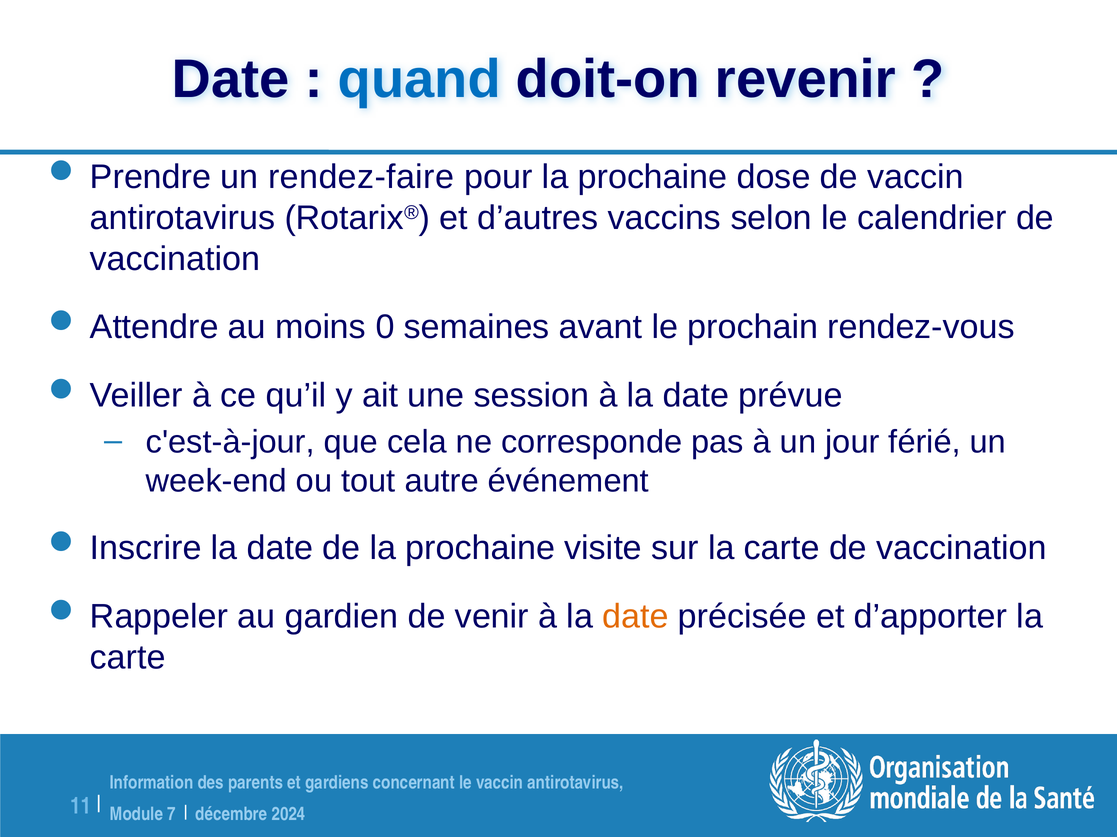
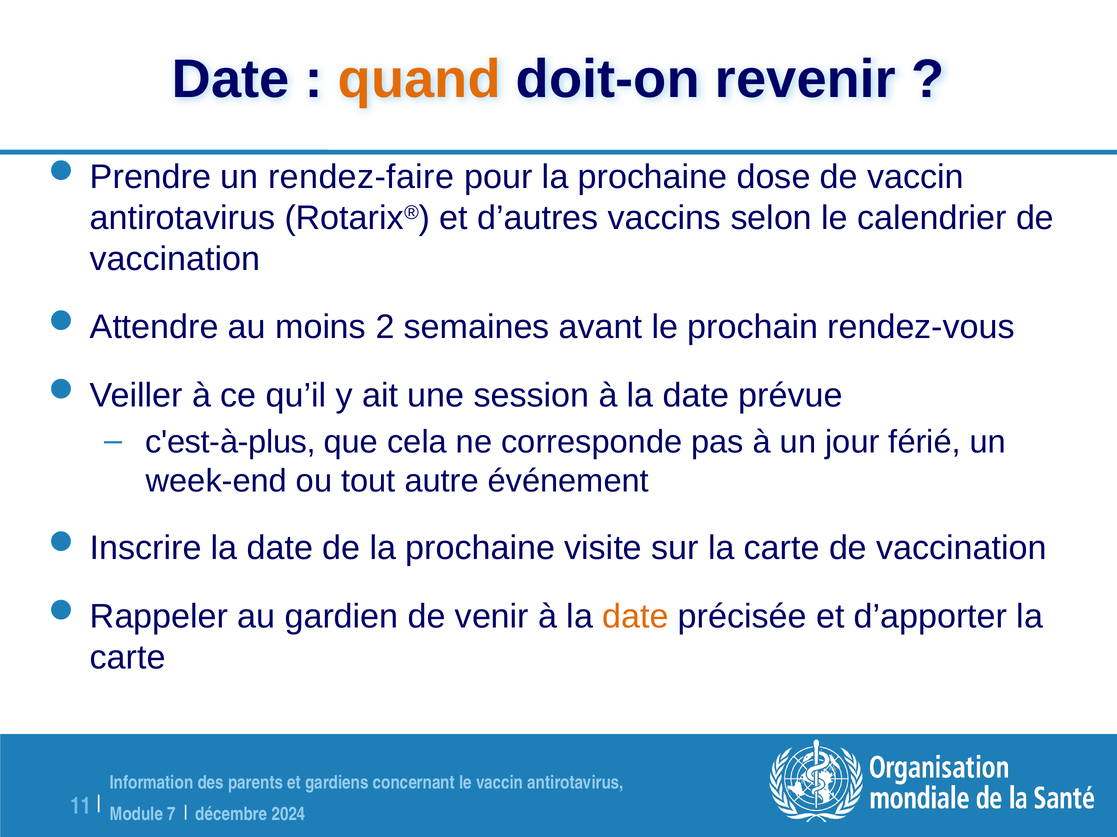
quand colour: blue -> orange (419, 79)
0: 0 -> 2 (385, 328)
c'est-à-jour: c'est-à-jour -> c'est-à-plus (231, 442)
